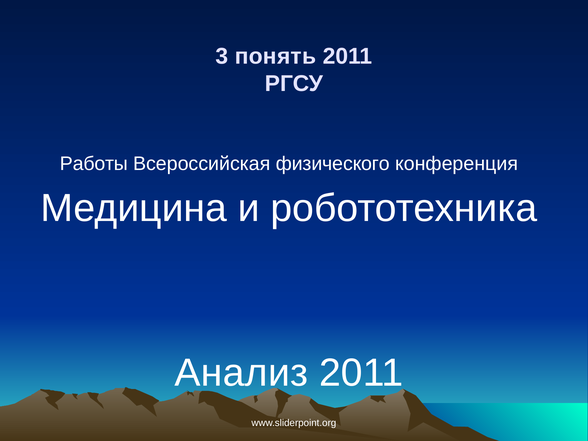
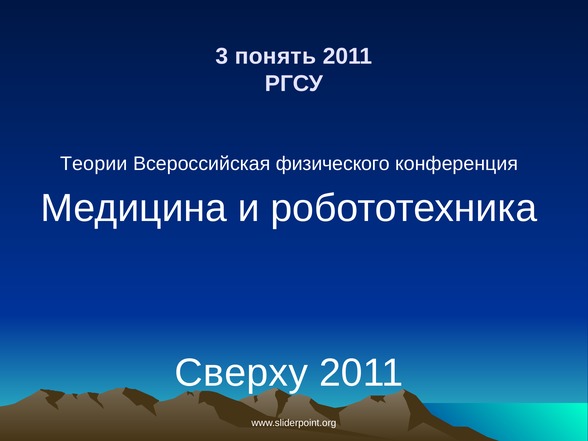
Работы: Работы -> Теории (94, 164)
Анализ: Анализ -> Сверху (241, 373)
